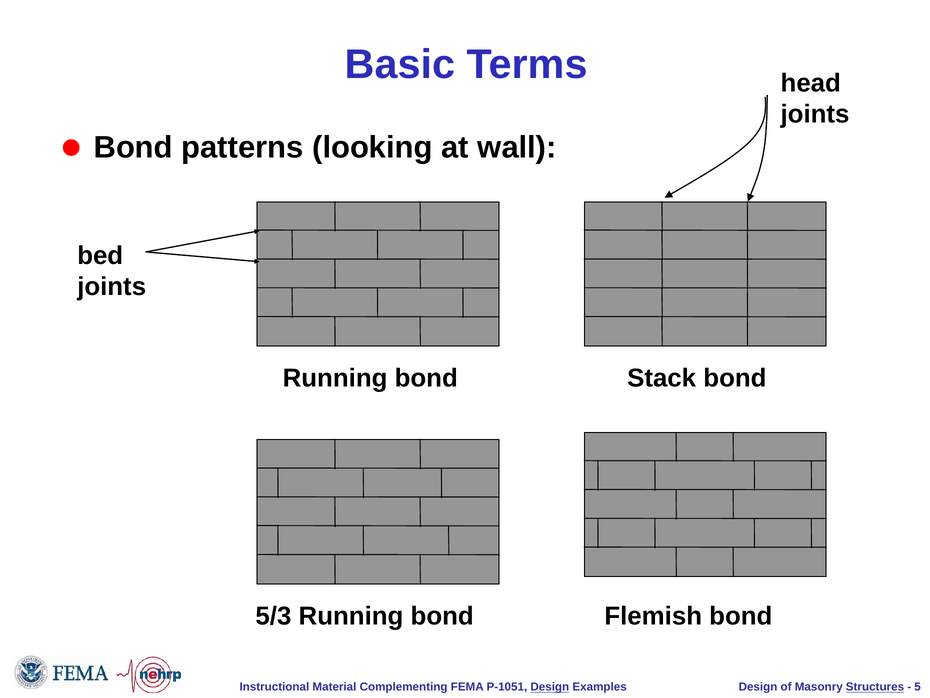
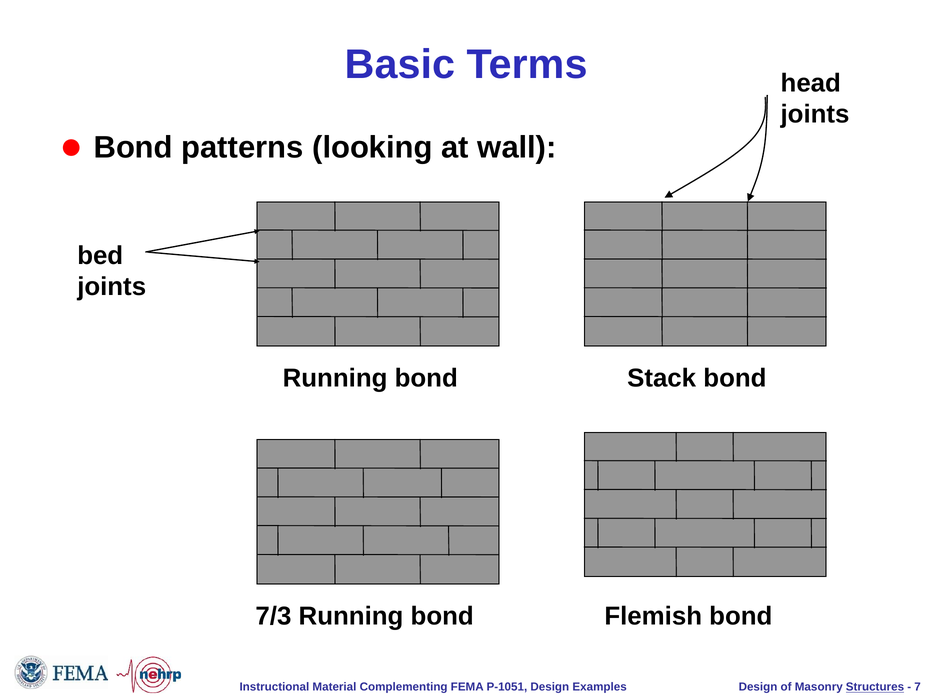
5/3: 5/3 -> 7/3 (273, 616)
Design underline: present -> none (550, 687)
5: 5 -> 7 (918, 687)
